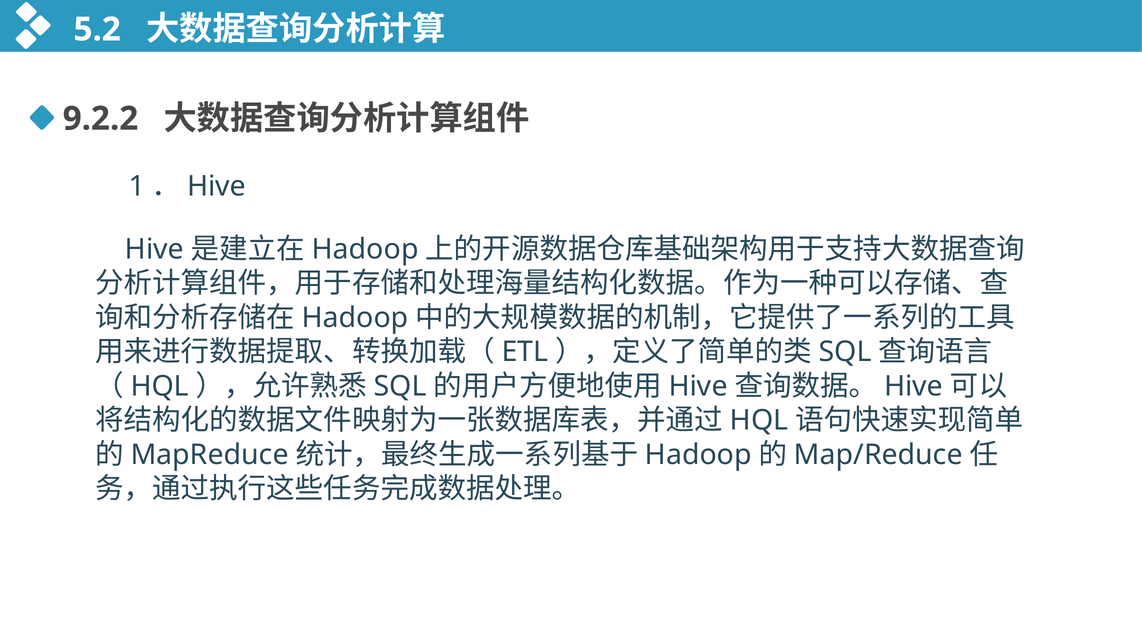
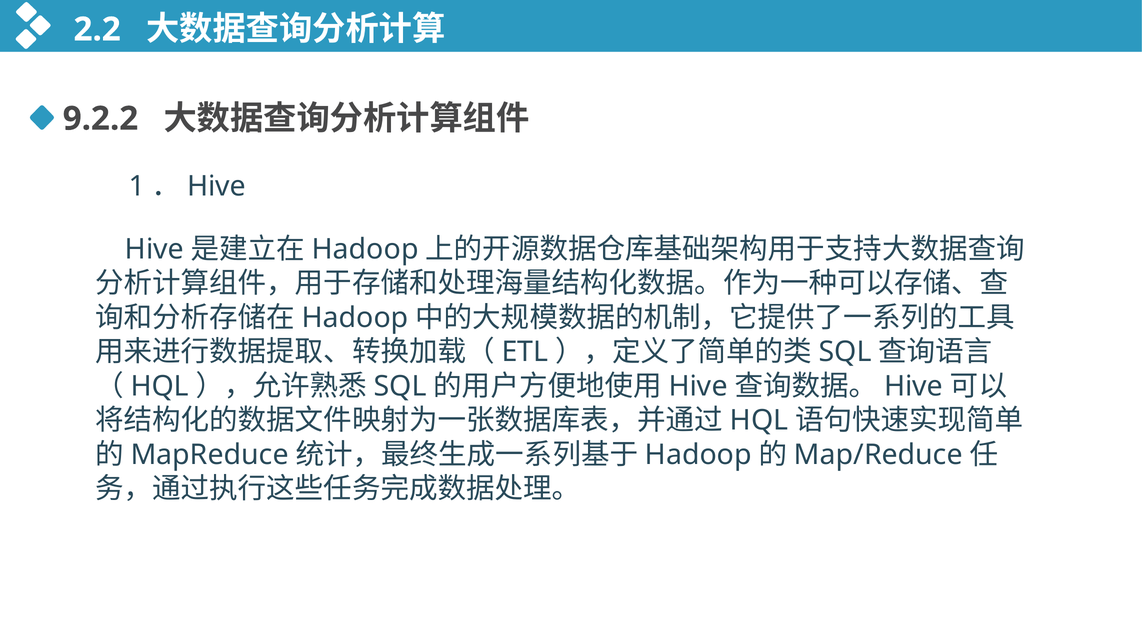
5.2: 5.2 -> 2.2 (97, 29)
